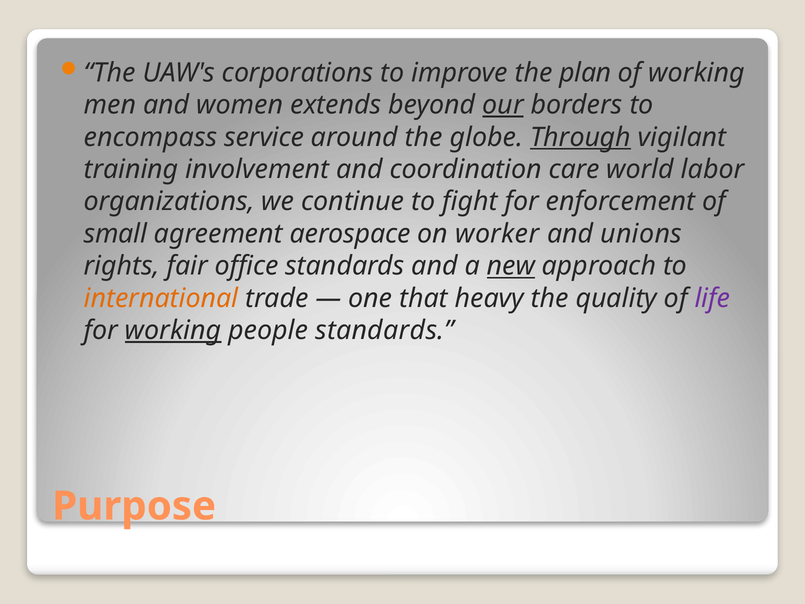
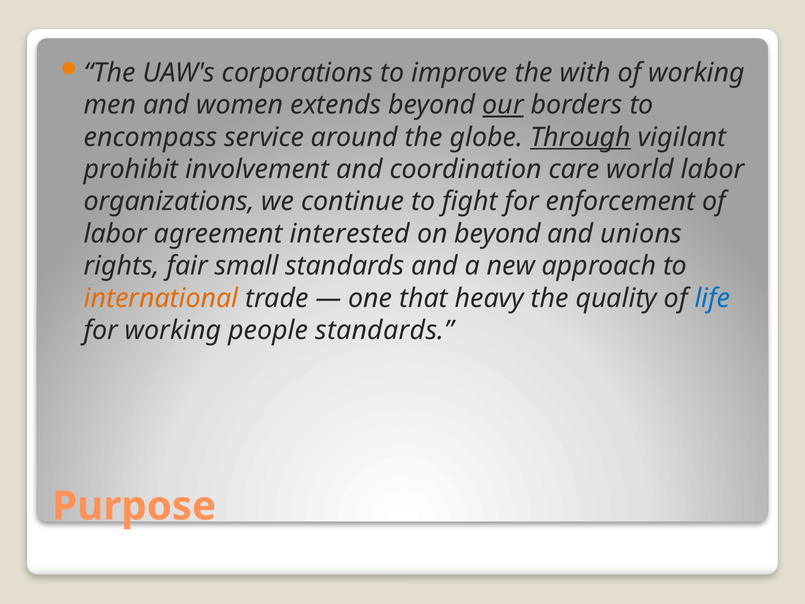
plan: plan -> with (585, 73)
training: training -> prohibit (131, 169)
small: small -> labor (115, 234)
aerospace: aerospace -> interested (350, 234)
on worker: worker -> beyond (498, 234)
office: office -> small (247, 266)
new underline: present -> none (511, 266)
life colour: purple -> blue (712, 298)
working underline: present -> none (173, 330)
